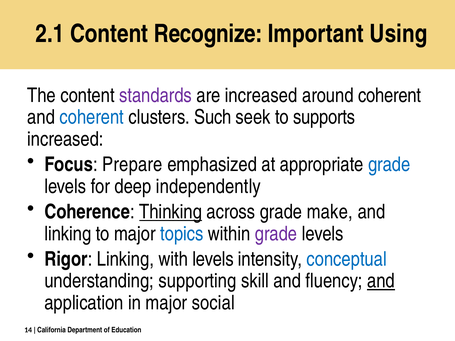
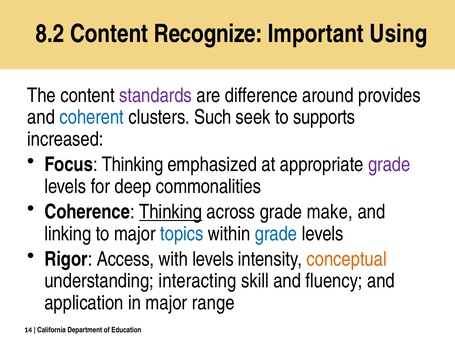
2.1: 2.1 -> 8.2 (50, 34)
are increased: increased -> difference (261, 95)
around coherent: coherent -> provides (389, 95)
Focus Prepare: Prepare -> Thinking (133, 165)
grade colour: blue -> purple (389, 165)
independently: independently -> commonalities (209, 187)
grade colour: purple -> blue (276, 234)
Rigor Linking: Linking -> Access (125, 259)
conceptual colour: blue -> orange (347, 259)
supporting: supporting -> interacting (197, 281)
and underline: present -> none (381, 281)
social: social -> range (213, 303)
